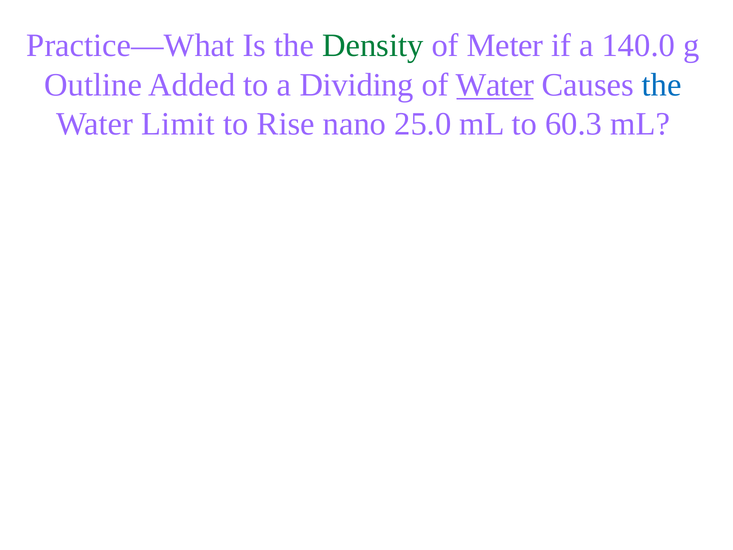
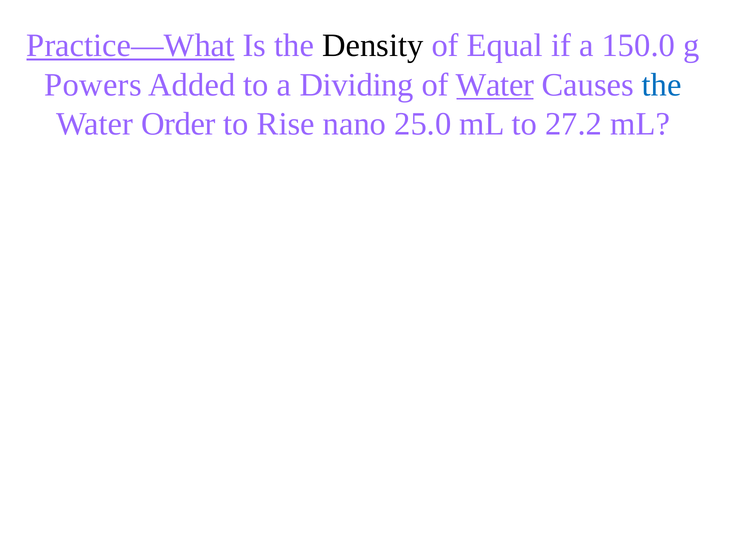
Practice—What underline: none -> present (130, 46)
Density colour: green -> black (373, 46)
Meter: Meter -> Equal (505, 46)
140.0: 140.0 -> 150.0 (638, 46)
Outline: Outline -> Powers (93, 85)
Limit: Limit -> Order (178, 124)
60.3: 60.3 -> 27.2 (574, 124)
